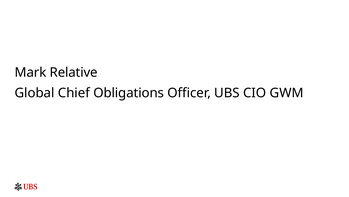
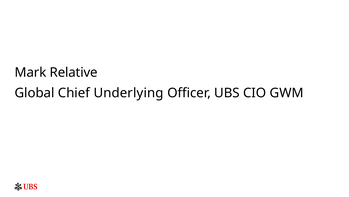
Obligations: Obligations -> Underlying (129, 93)
